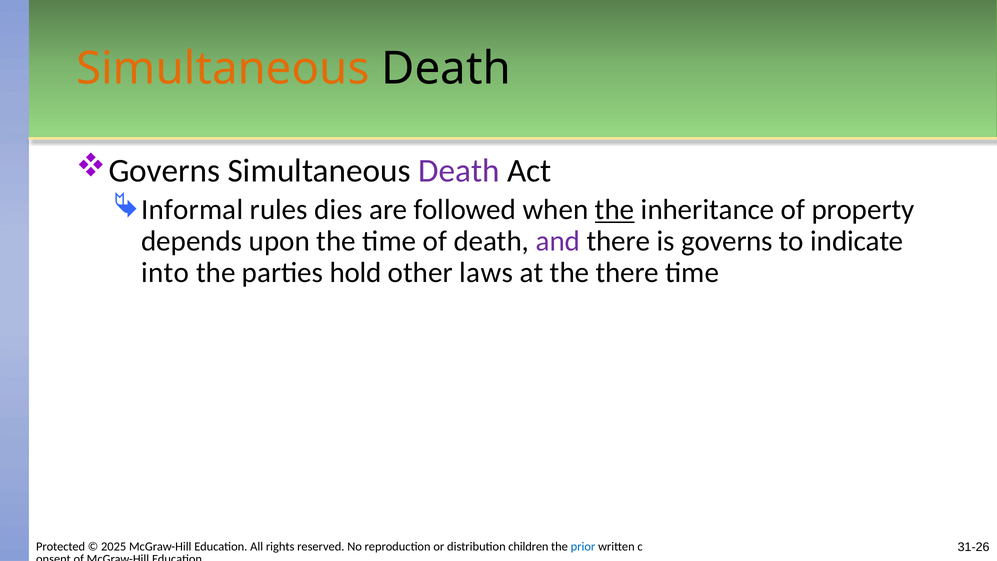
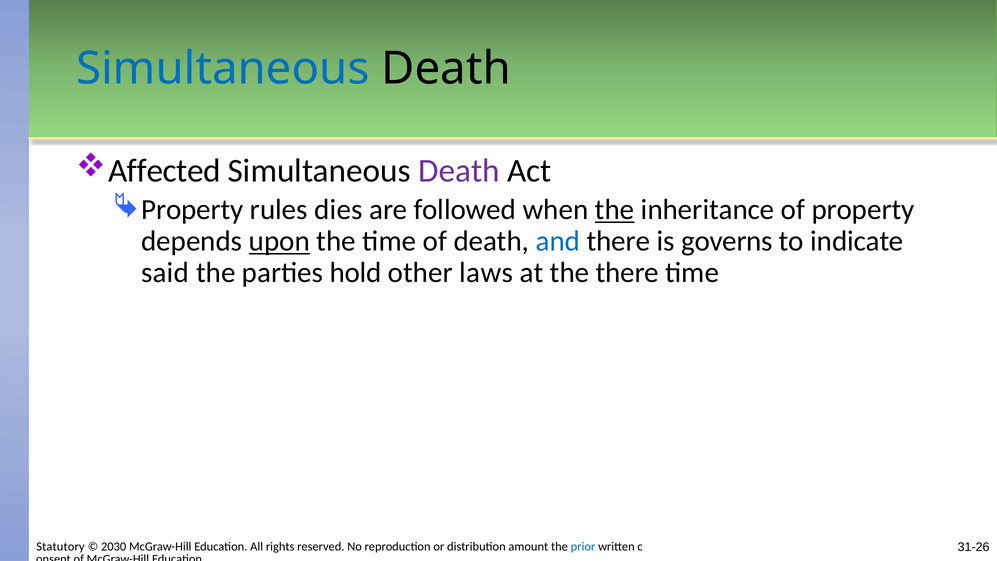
Simultaneous colour: orange -> blue (223, 69)
Governs: Governs -> Affected (164, 171)
Informal: Informal -> Property (192, 210)
upon underline: none -> present (279, 241)
and colour: purple -> blue (558, 241)
into: into -> said (165, 272)
Protected: Protected -> Statutory (60, 547)
2025: 2025 -> 2030 (114, 547)
children: children -> amount (528, 547)
